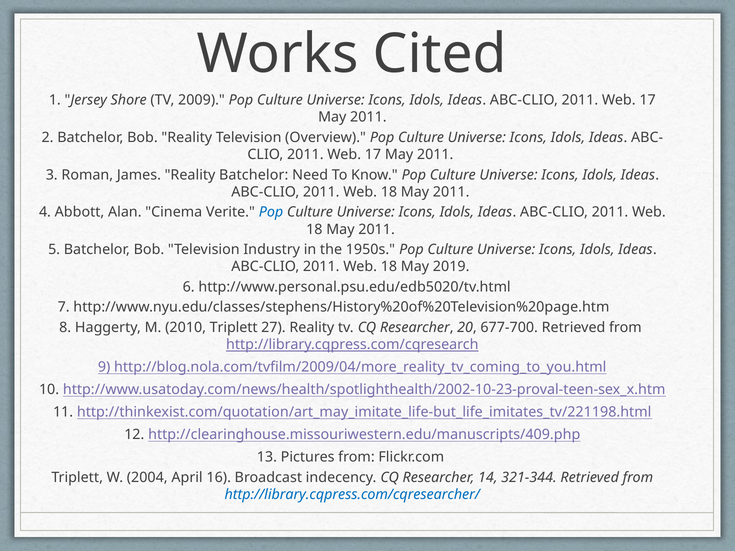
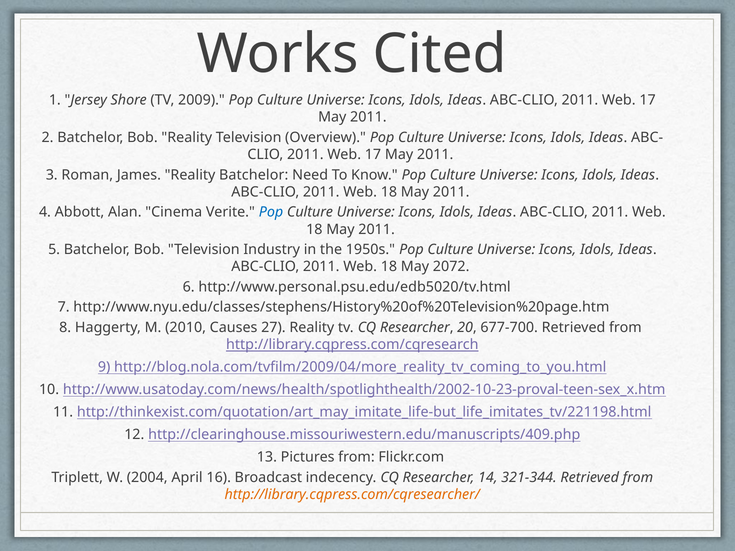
2019: 2019 -> 2072 (451, 267)
2010 Triplett: Triplett -> Causes (234, 327)
http://library.cqpress.com/cqresearcher/ colour: blue -> orange (352, 495)
